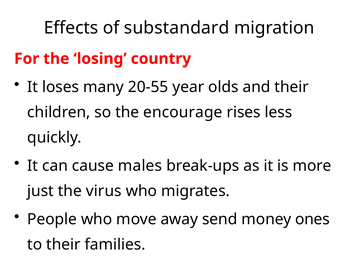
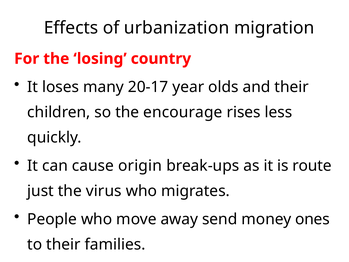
substandard: substandard -> urbanization (177, 28)
20-55: 20-55 -> 20-17 (148, 87)
males: males -> origin (140, 166)
more: more -> route (312, 166)
